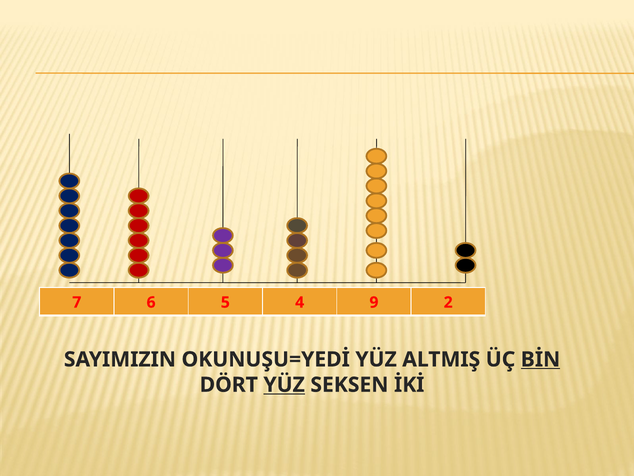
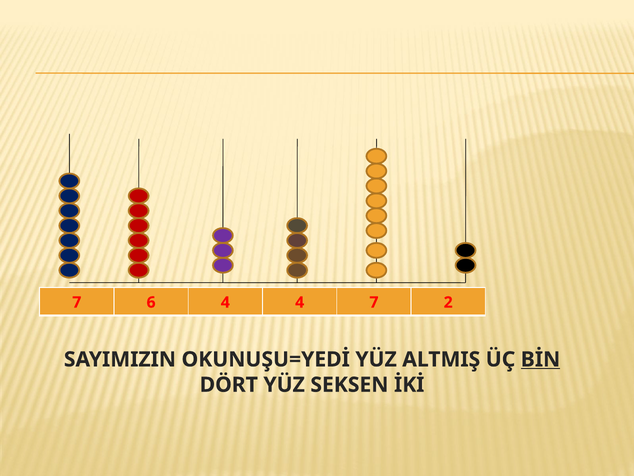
6 5: 5 -> 4 (225, 302)
4 9: 9 -> 7 (374, 302)
YÜZ underline: present -> none (284, 384)
